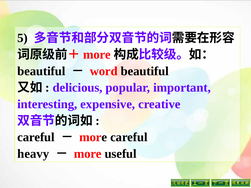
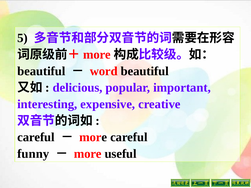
heavy: heavy -> funny (33, 154)
